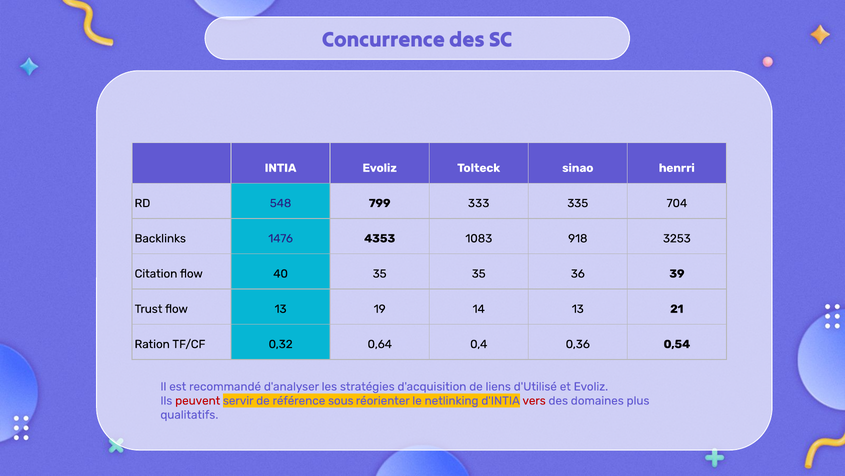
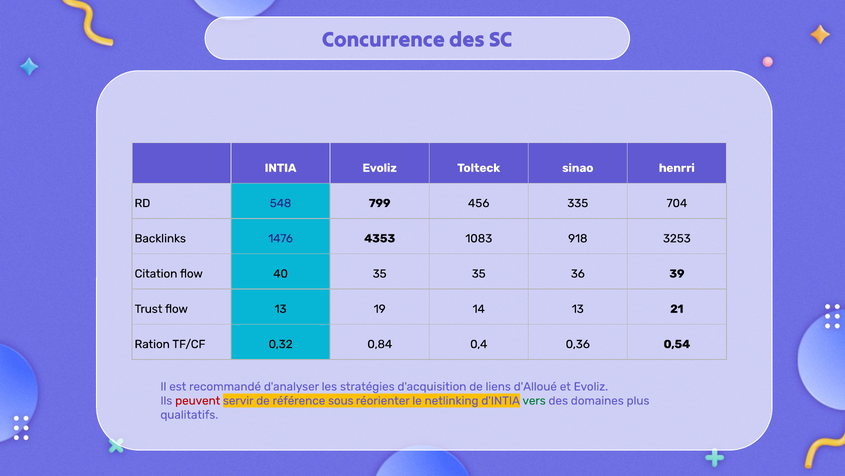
333: 333 -> 456 (479, 203)
0,64: 0,64 -> 0,84 (380, 344)
d'Utilisé: d'Utilisé -> d'Alloué (535, 386)
vers colour: red -> green (534, 400)
